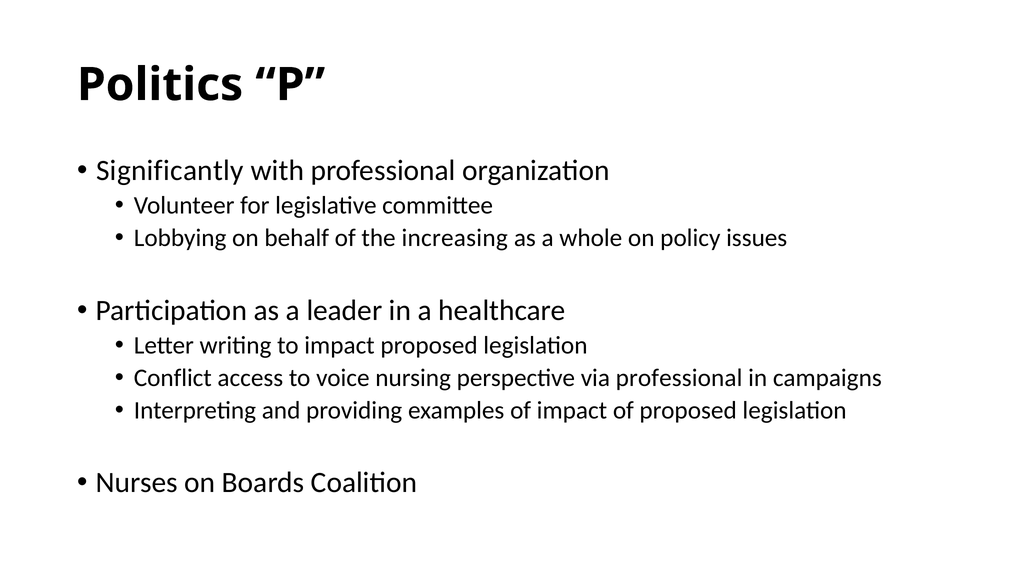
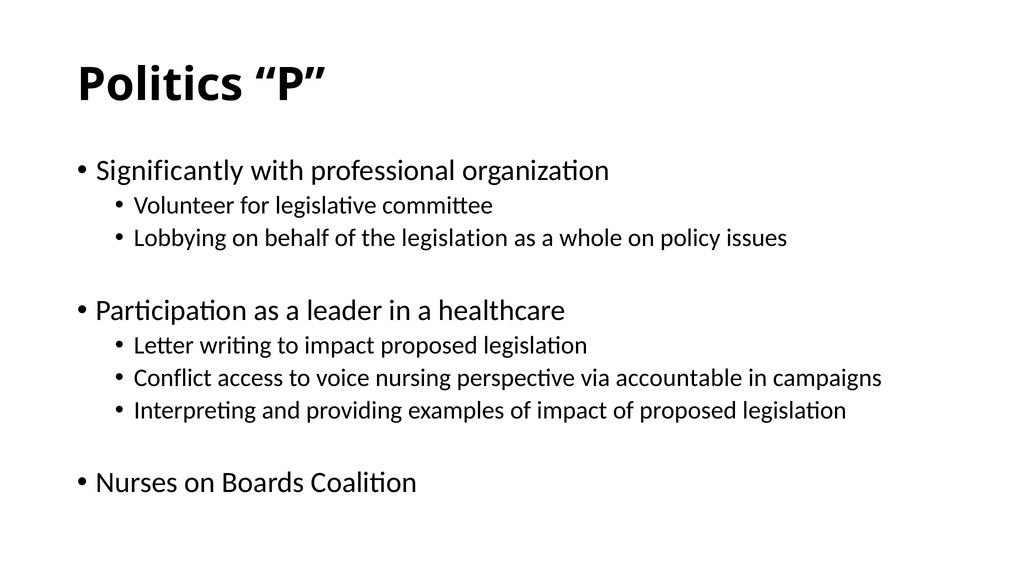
the increasing: increasing -> legislation (455, 238)
via professional: professional -> accountable (679, 378)
